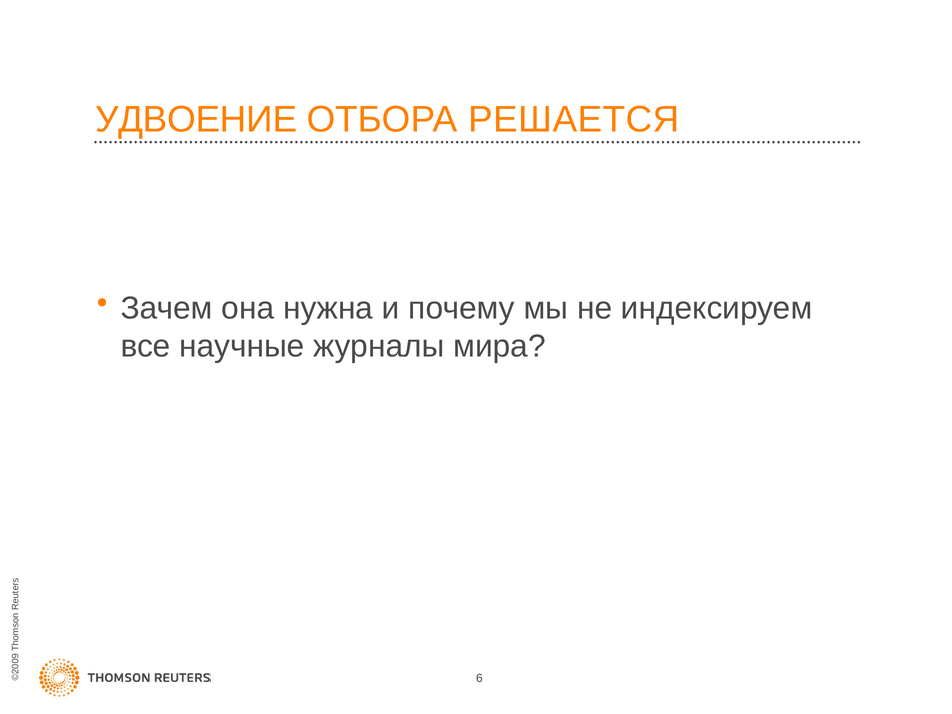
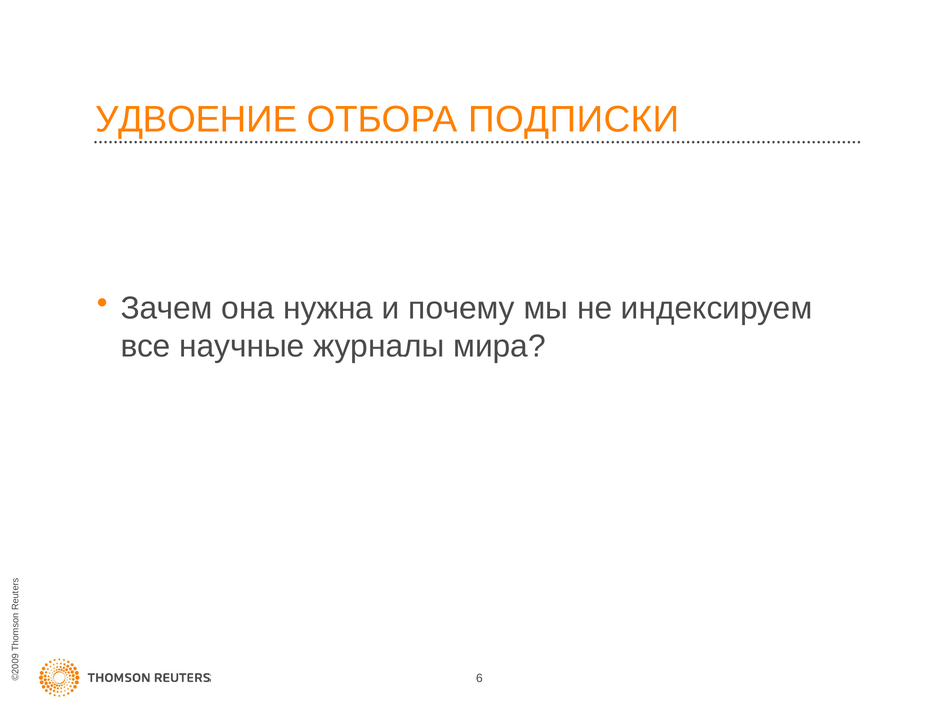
РЕШАЕТСЯ: РЕШАЕТСЯ -> ПОДПИСКИ (574, 120)
